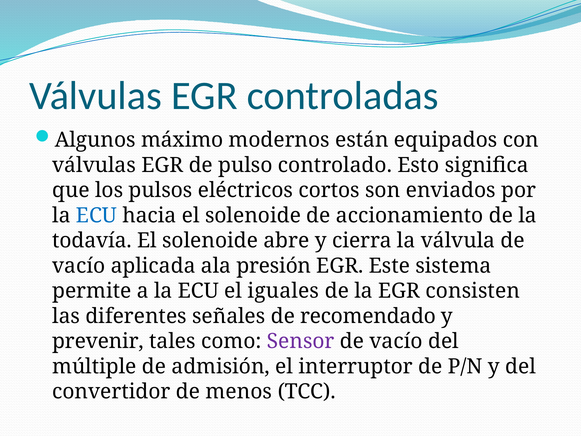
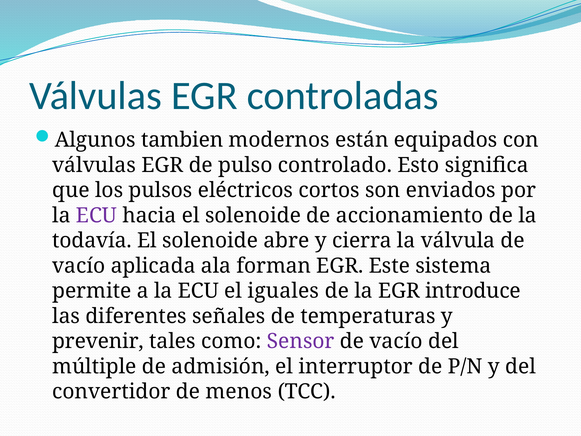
máximo: máximo -> tambien (182, 140)
ECU colour: blue -> purple (96, 215)
presión: presión -> forman (274, 266)
consisten: consisten -> introduce (473, 291)
recomendado: recomendado -> temperaturas (368, 316)
